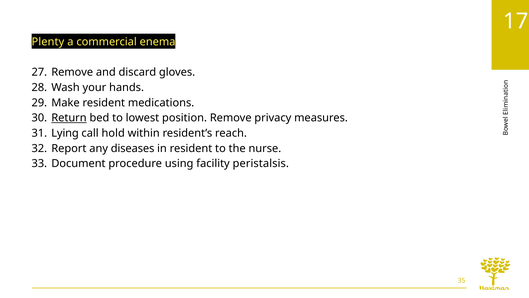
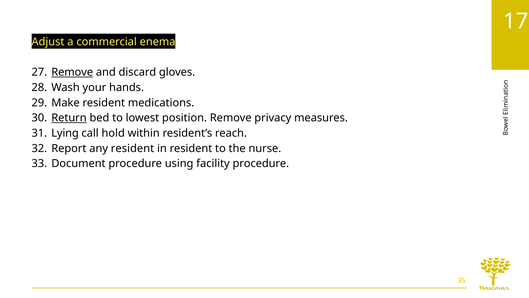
Plenty: Plenty -> Adjust (48, 42)
Remove underline: none -> present (72, 72)
any diseases: diseases -> resident (133, 148)
facility peristalsis: peristalsis -> procedure (261, 163)
